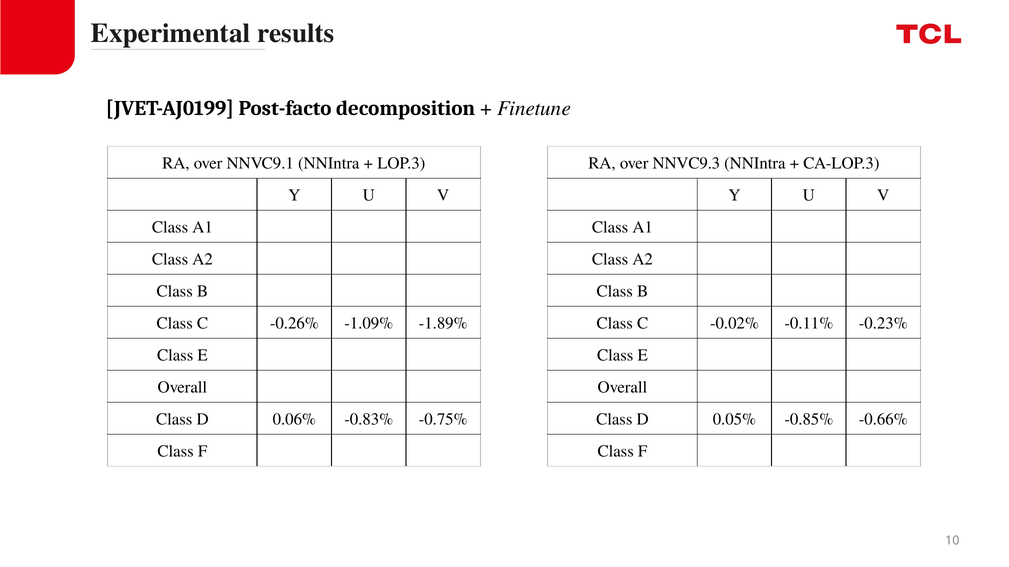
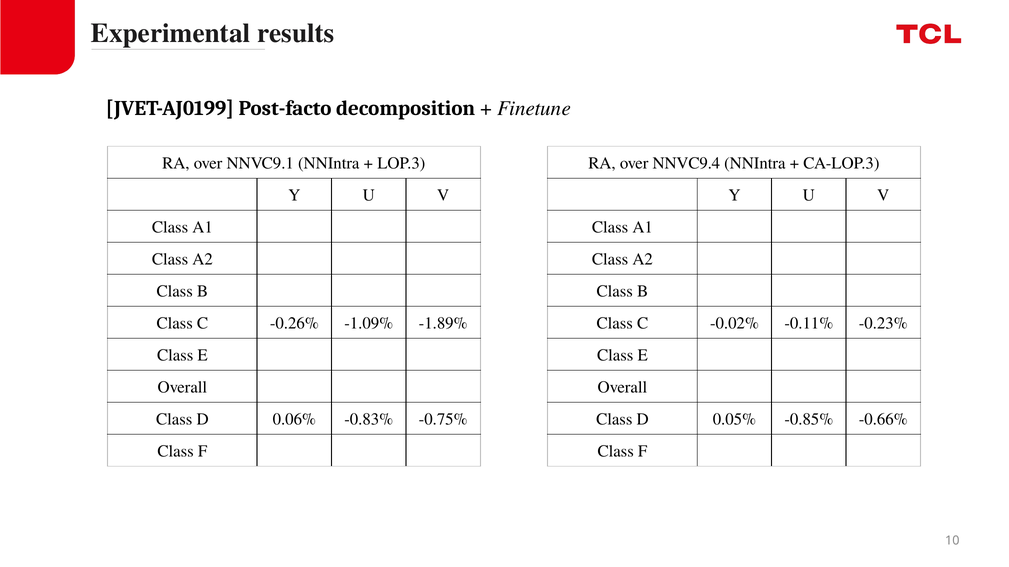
NNVC9.3: NNVC9.3 -> NNVC9.4 (686, 163)
